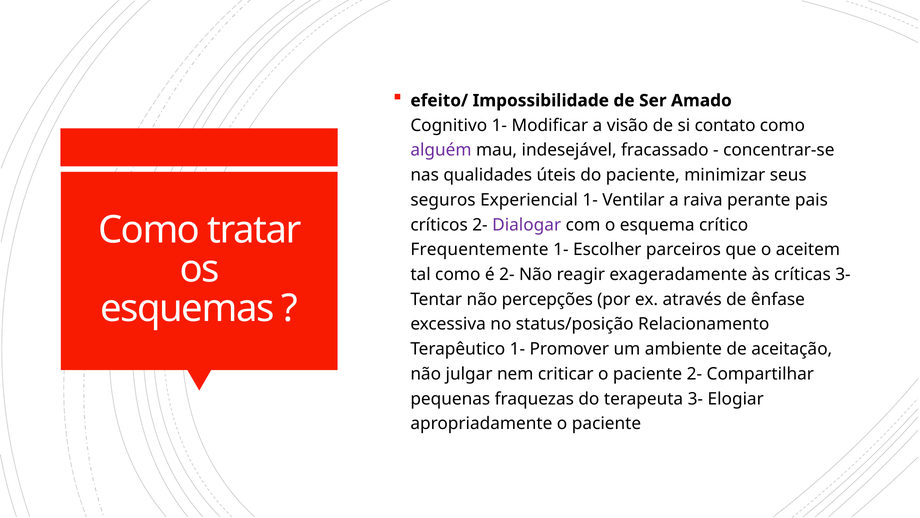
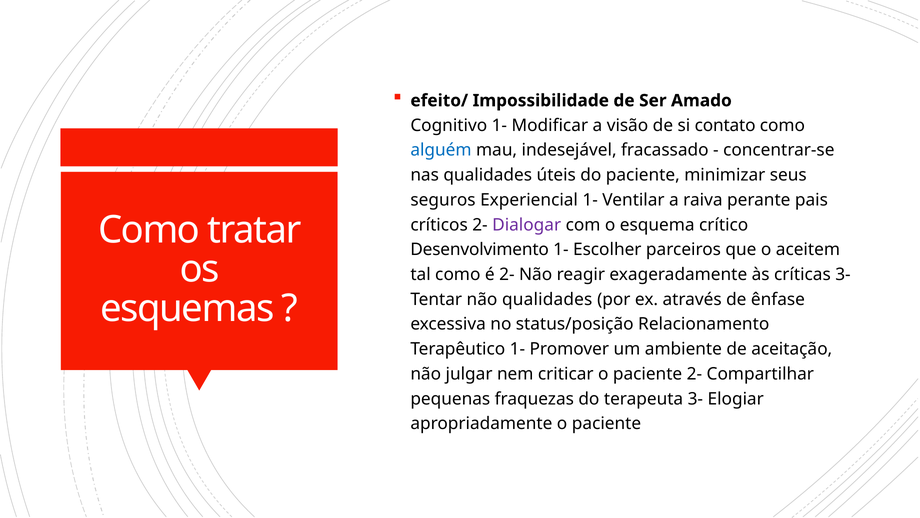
alguém colour: purple -> blue (441, 150)
Frequentemente: Frequentemente -> Desenvolvimento (480, 249)
não percepções: percepções -> qualidades (547, 299)
